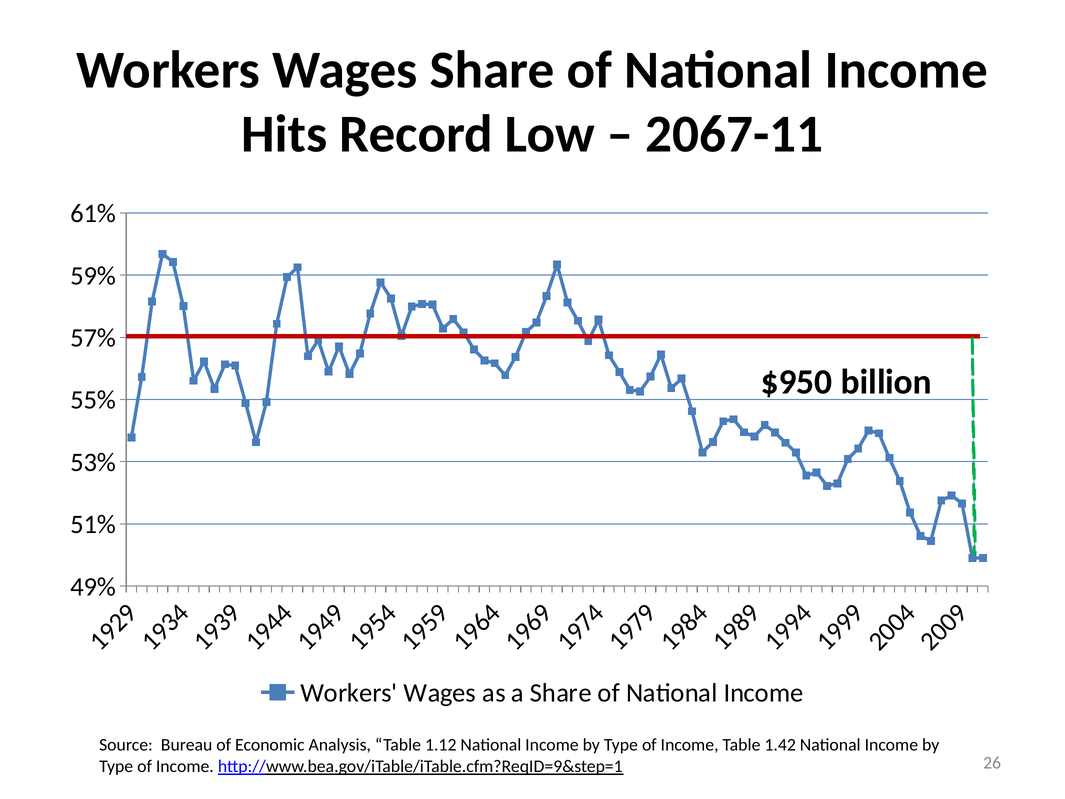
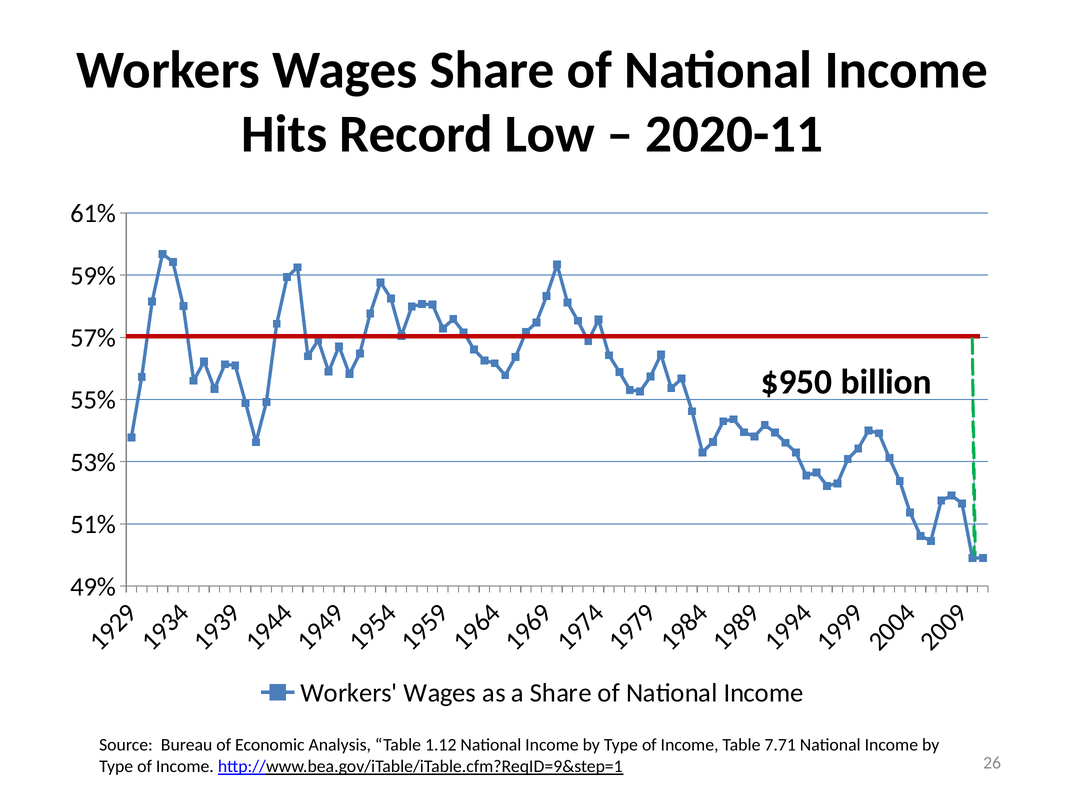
2067-11: 2067-11 -> 2020-11 (734, 134)
1.42: 1.42 -> 7.71 (780, 745)
